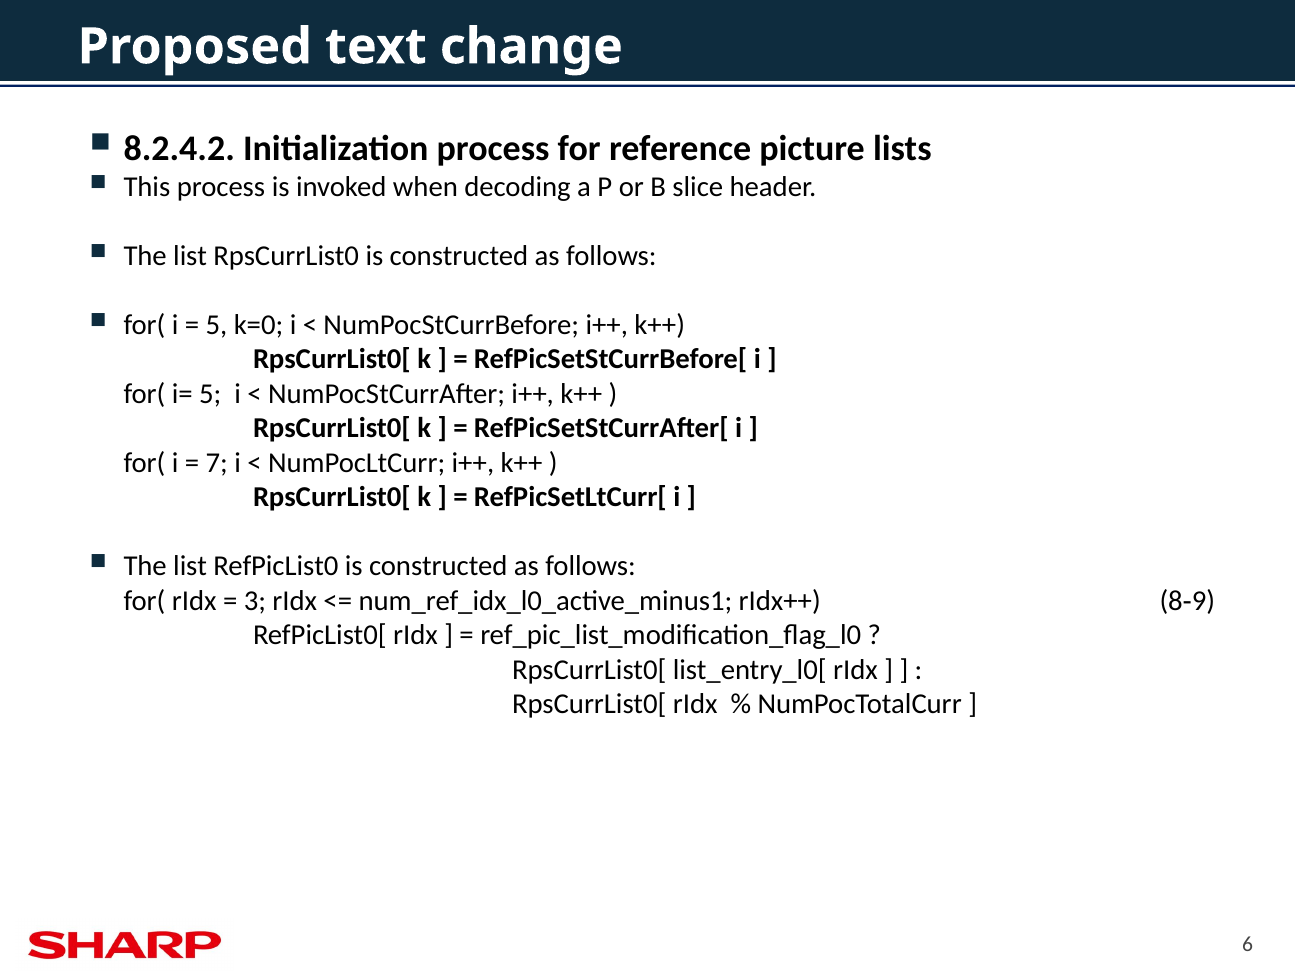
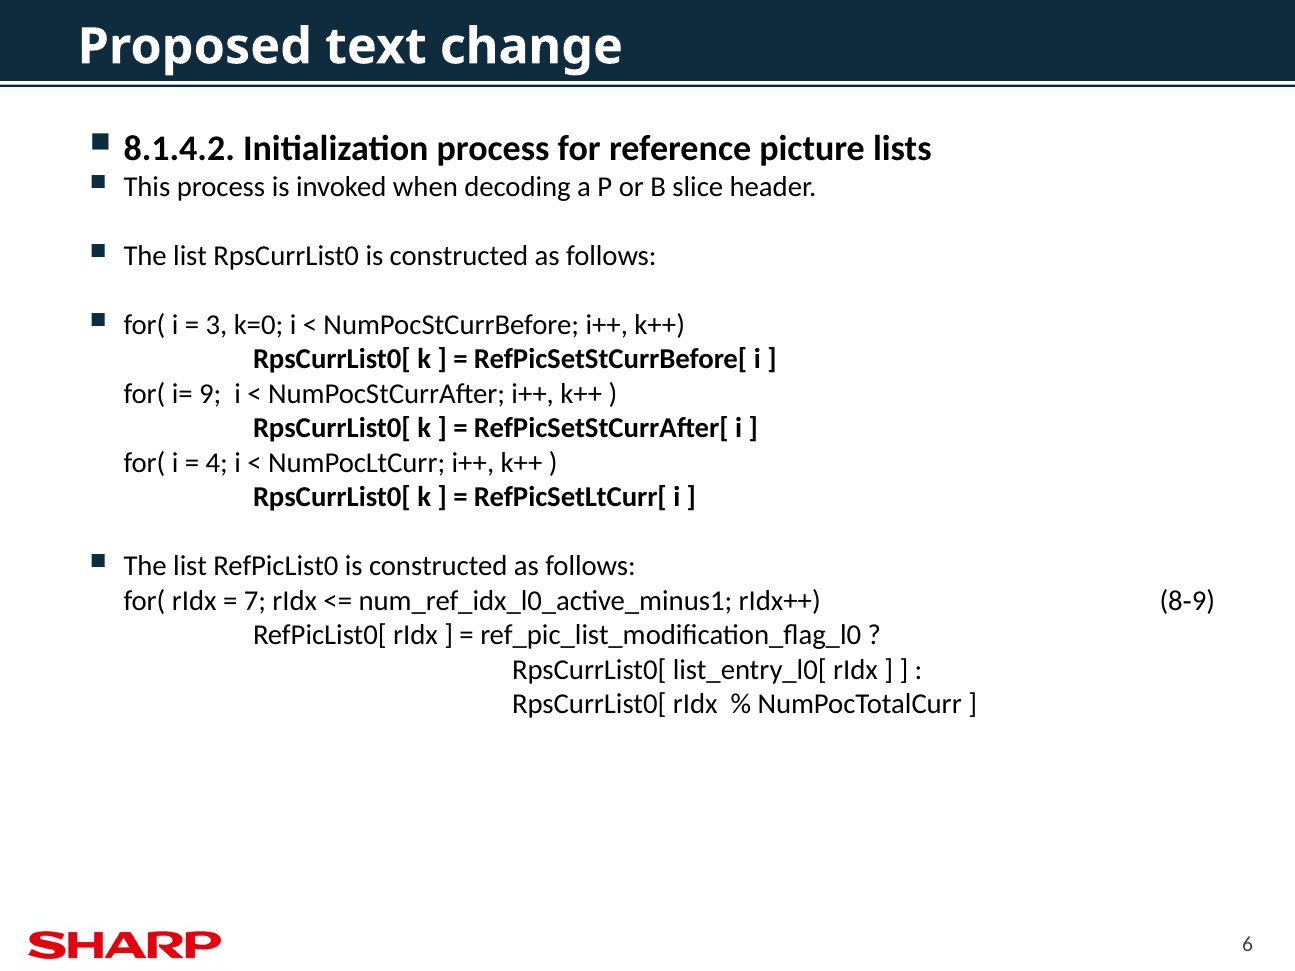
8.2.4.2: 8.2.4.2 -> 8.1.4.2 (179, 148)
5: 5 -> 3 (217, 325)
i= 5: 5 -> 9 (210, 394)
7: 7 -> 4 (217, 463)
3: 3 -> 7 (255, 601)
